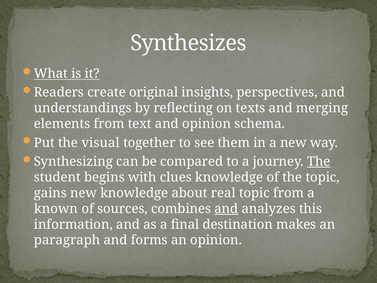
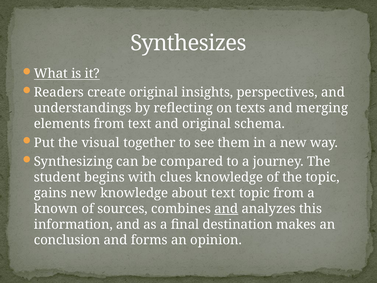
and opinion: opinion -> original (207, 124)
The underline: present -> none (319, 161)
about real: real -> text (223, 193)
paragraph: paragraph -> conclusion (67, 240)
